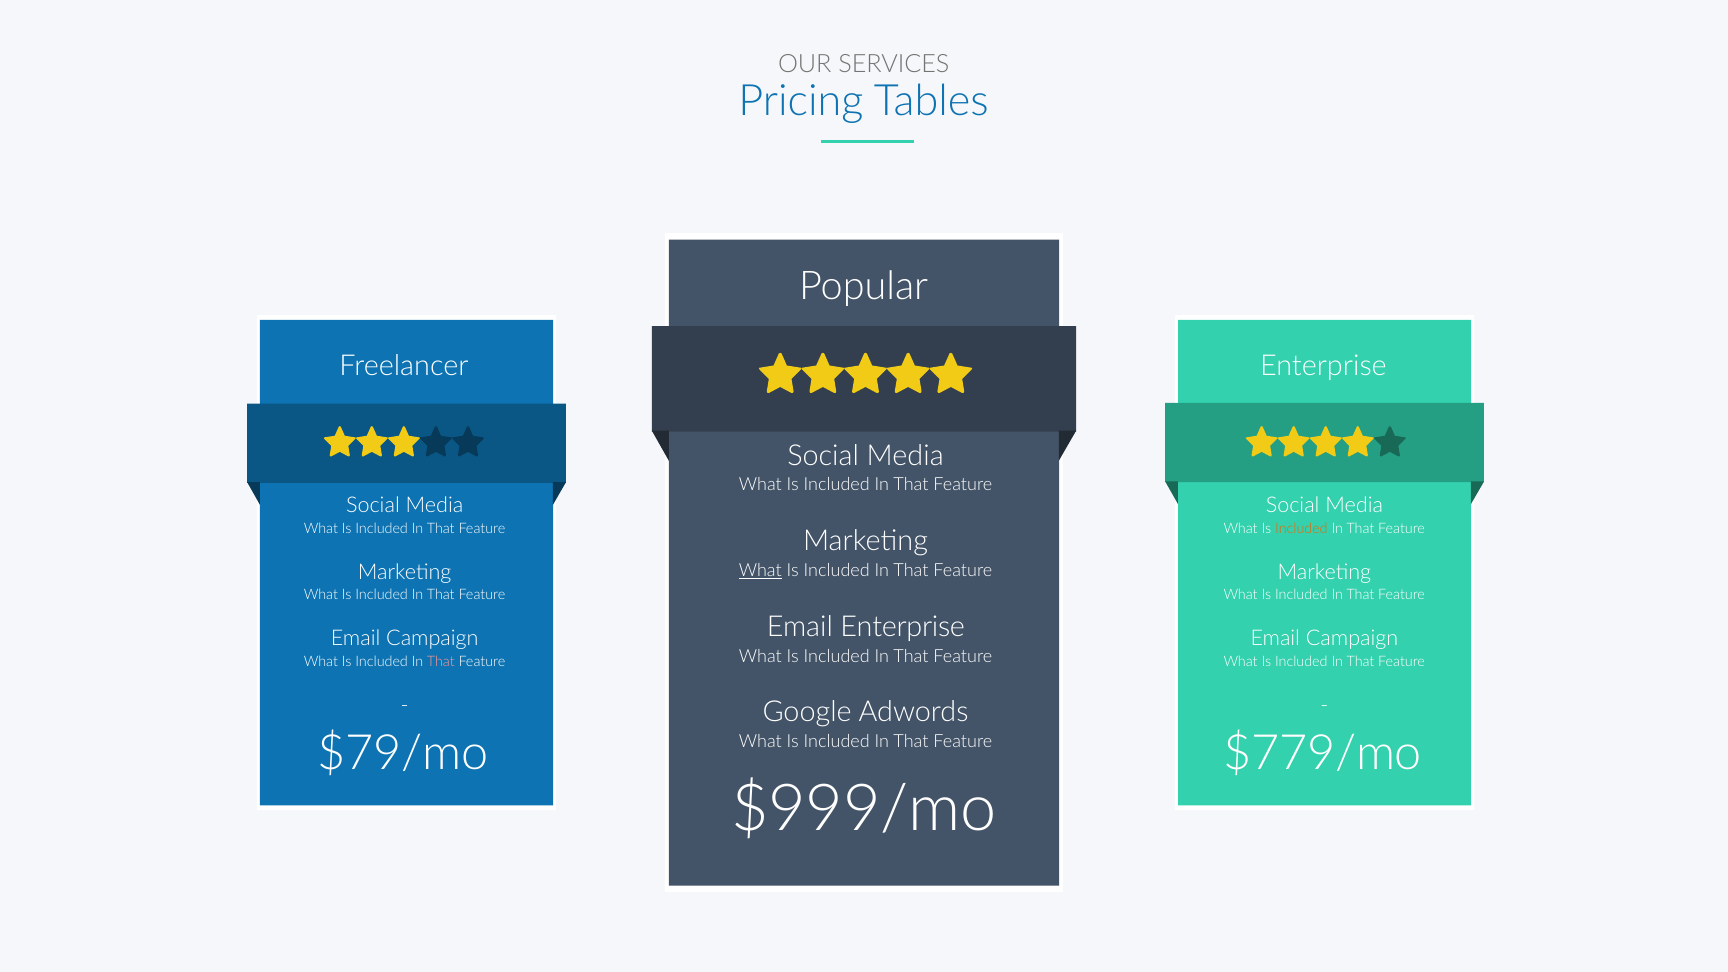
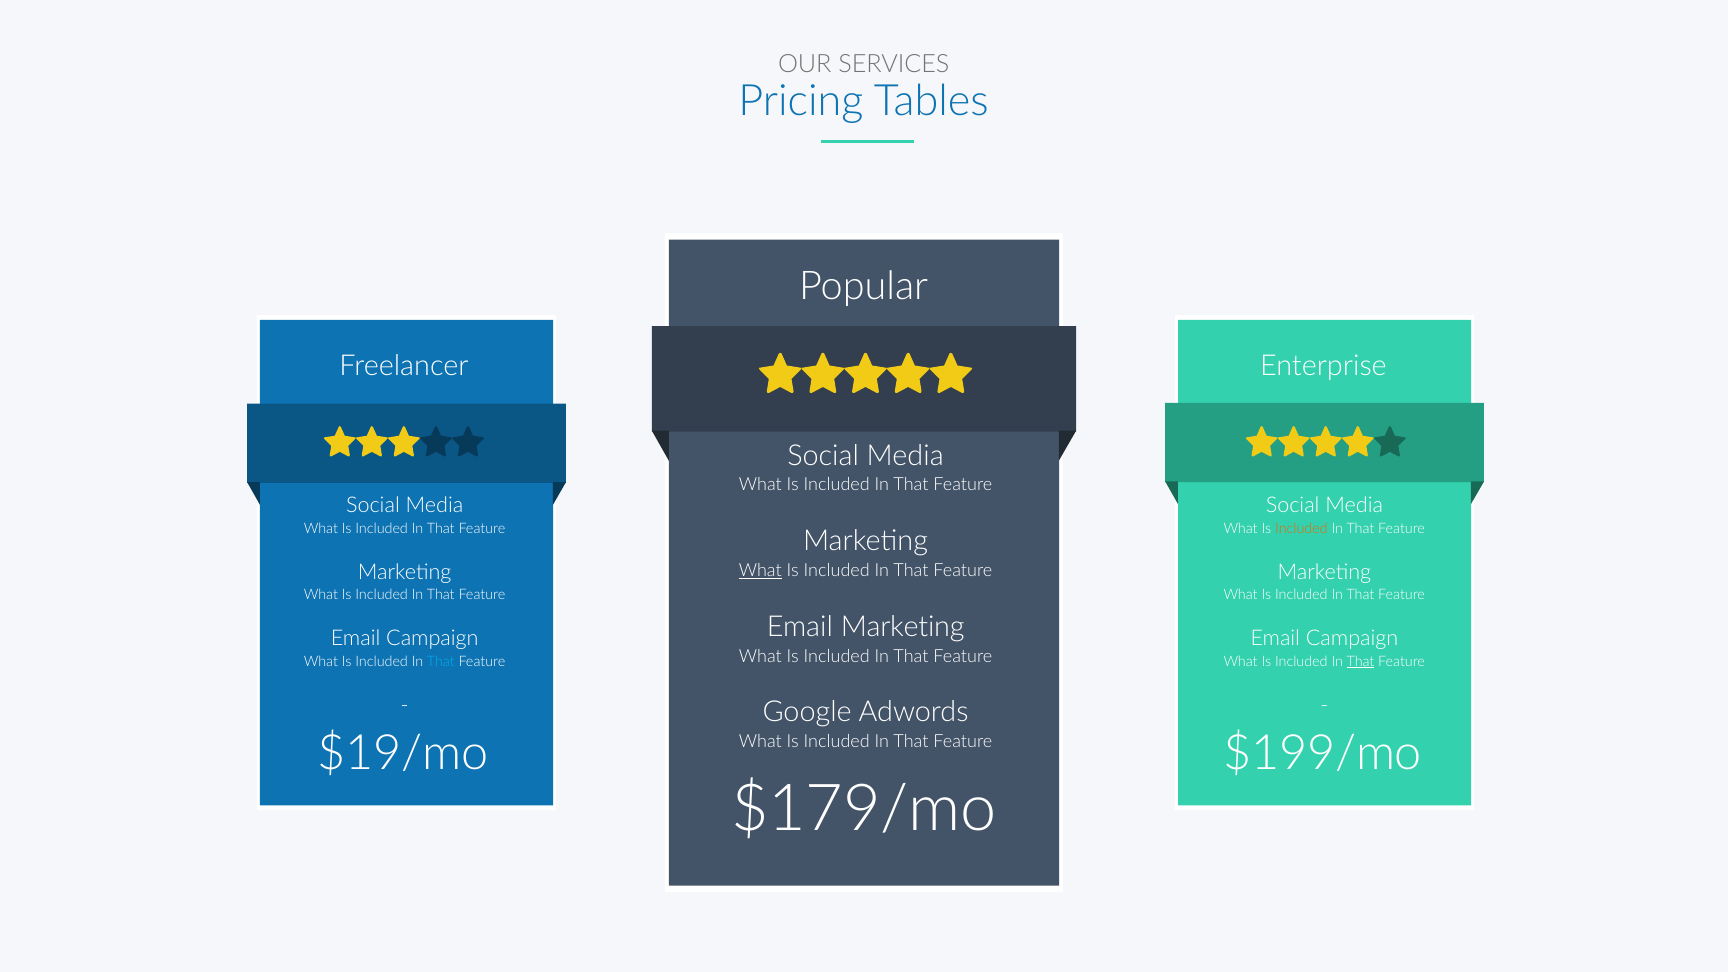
Email Enterprise: Enterprise -> Marketing (903, 627)
That colour: pink -> light blue (441, 662)
That underline: none -> present (1360, 662)
$79/mo: $79/mo -> $19/mo (403, 754)
$779/mo: $779/mo -> $199/mo (1323, 754)
$999/mo: $999/mo -> $179/mo (864, 809)
